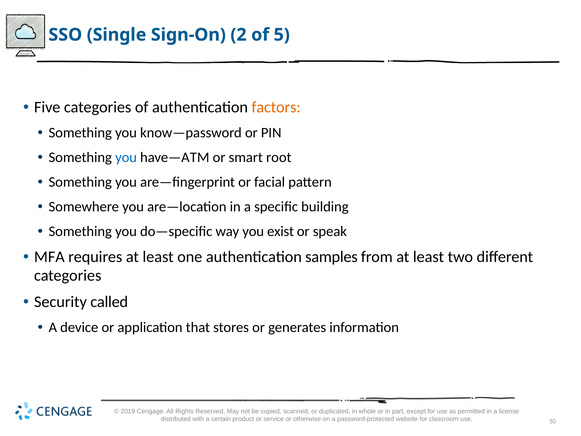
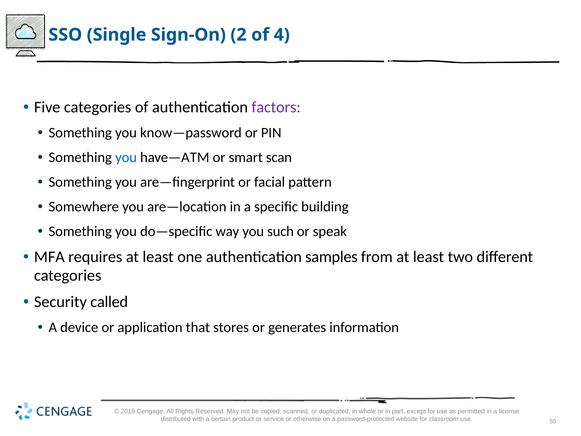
5: 5 -> 4 (282, 35)
factors colour: orange -> purple (276, 107)
root: root -> scan (279, 157)
exist: exist -> such (281, 231)
